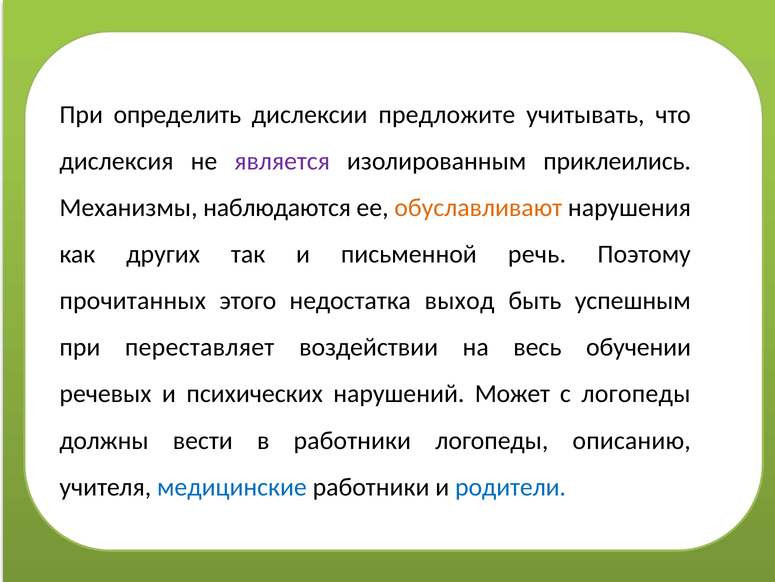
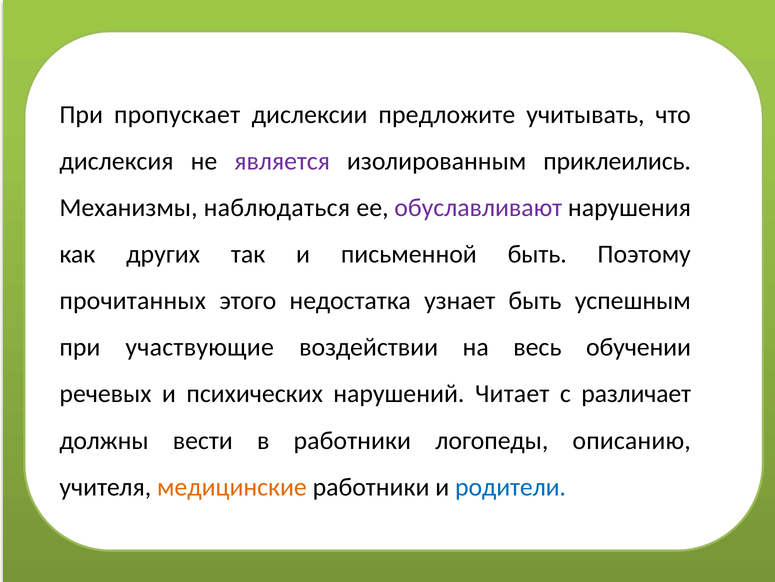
определить: определить -> пропускает (177, 114)
наблюдаются: наблюдаются -> наблюдаться (277, 207)
обуславливают colour: orange -> purple (478, 207)
письменной речь: речь -> быть (537, 254)
выход: выход -> узнает (460, 300)
переставляет: переставляет -> участвующие (200, 347)
Может: Может -> Читает (512, 393)
с логопеды: логопеды -> различает (636, 393)
медицинские colour: blue -> orange (232, 486)
